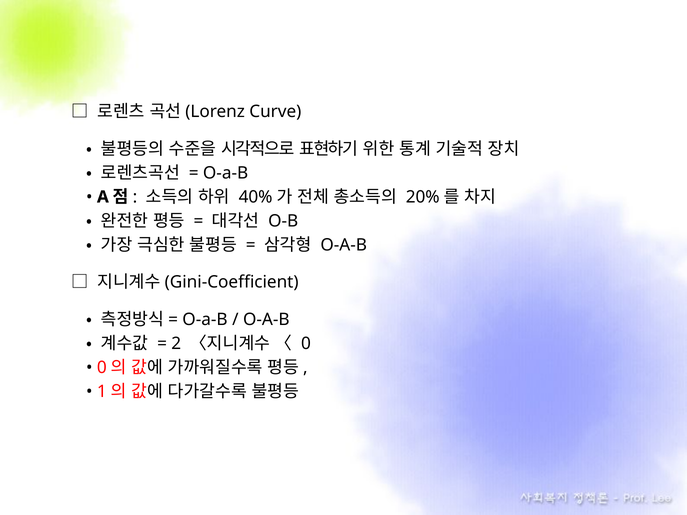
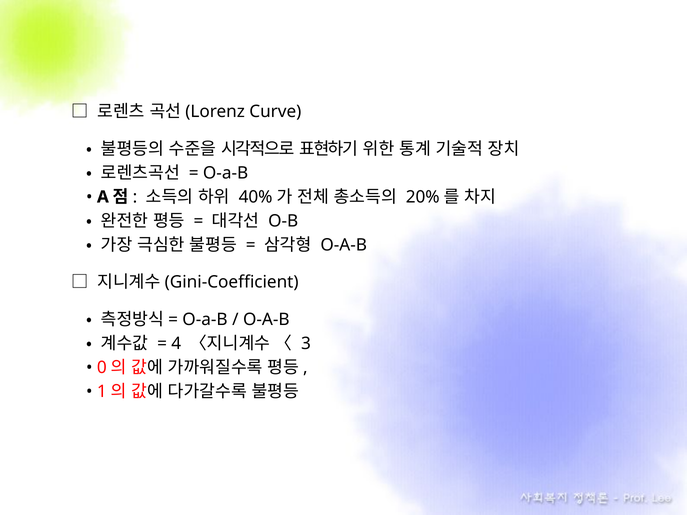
2: 2 -> 4 (176, 344)
0: 0 -> 3 (306, 344)
